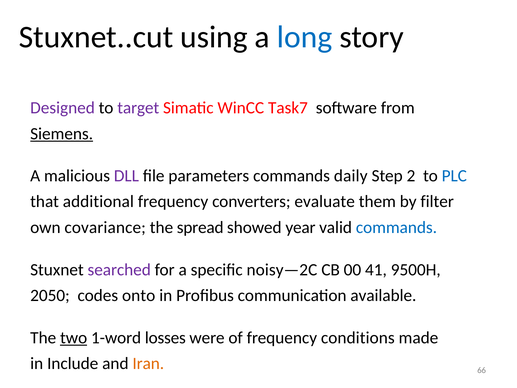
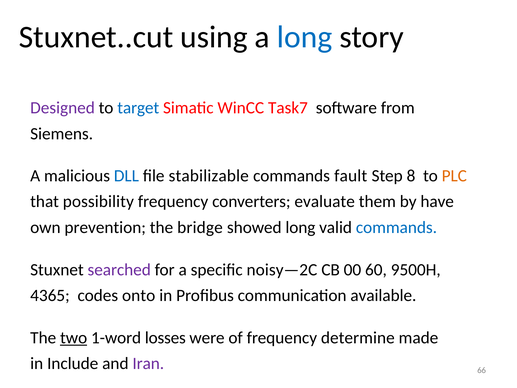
target colour: purple -> blue (138, 108)
Siemens underline: present -> none (62, 134)
DLL colour: purple -> blue (126, 176)
parameters: parameters -> stabilizable (209, 176)
daily: daily -> fault (351, 176)
2: 2 -> 8 (411, 176)
PLC colour: blue -> orange (454, 176)
additional: additional -> possibility (98, 201)
filter: filter -> have (437, 201)
covariance: covariance -> prevention (105, 227)
spread: spread -> bridge (200, 227)
showed year: year -> long (300, 227)
41: 41 -> 60 (376, 270)
2050: 2050 -> 4365 (50, 295)
conditions: conditions -> determine (358, 337)
Iran colour: orange -> purple (148, 363)
